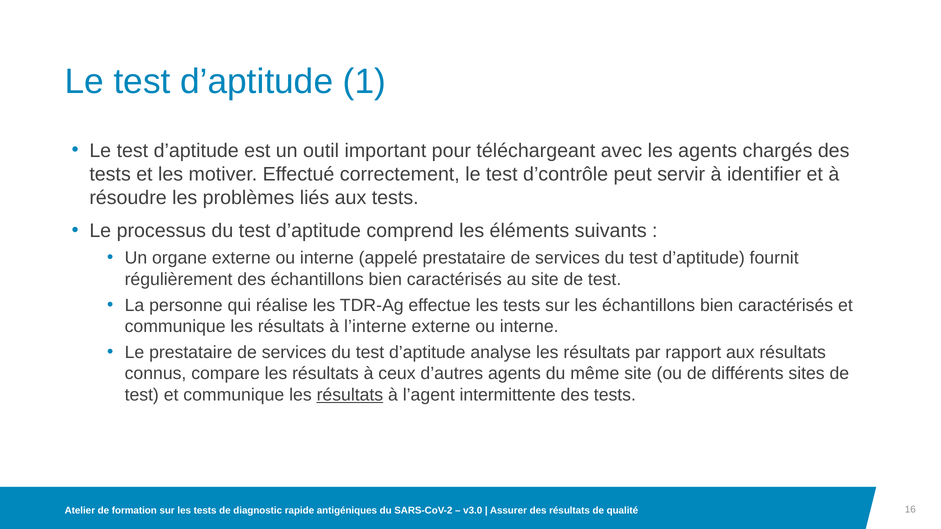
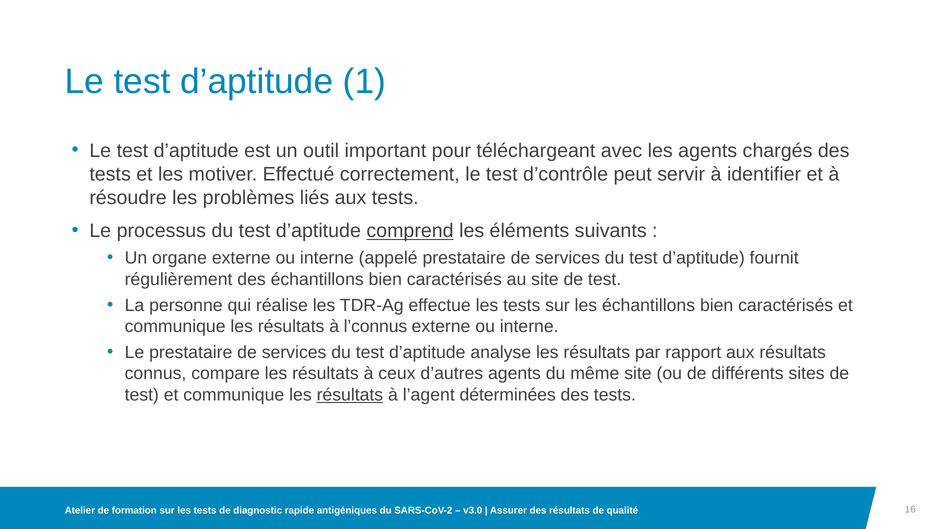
comprend underline: none -> present (410, 231)
l’interne: l’interne -> l’connus (375, 327)
intermittente: intermittente -> déterminées (508, 395)
